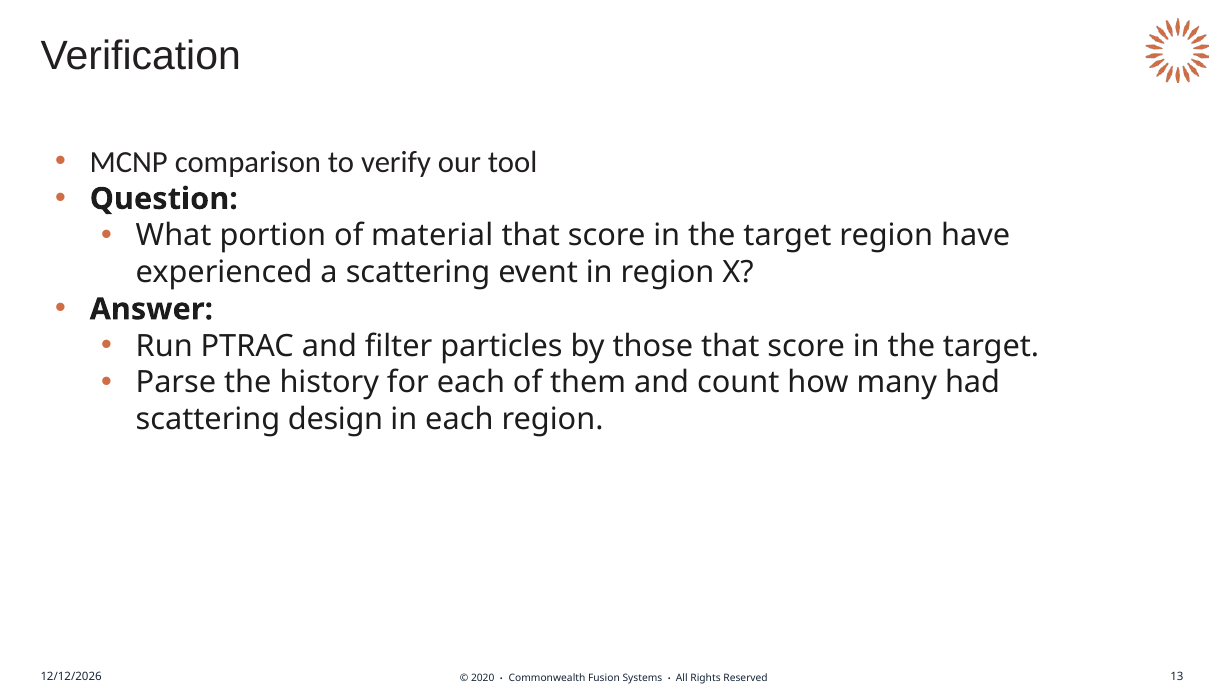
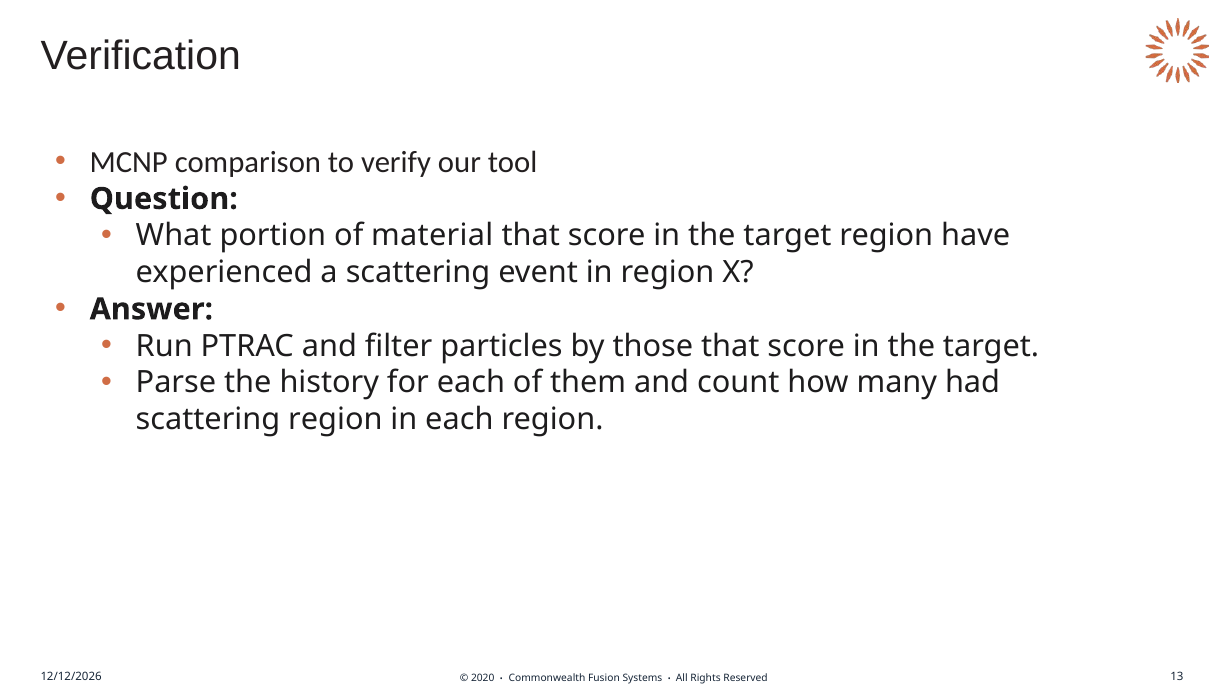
scattering design: design -> region (335, 420)
